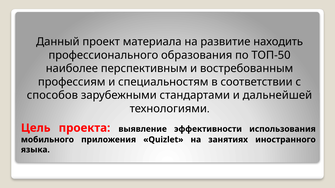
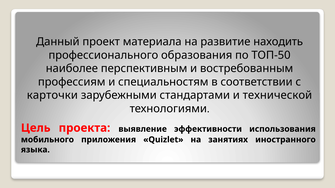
способов: способов -> карточки (52, 96)
дальнейшей: дальнейшей -> технической (277, 96)
